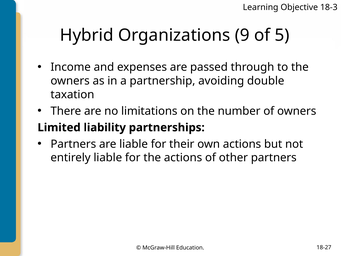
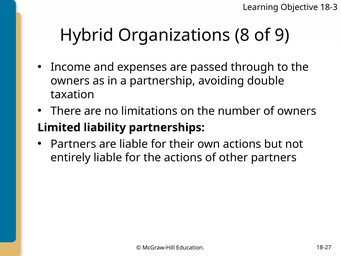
9: 9 -> 8 (242, 35)
5: 5 -> 9 (282, 35)
